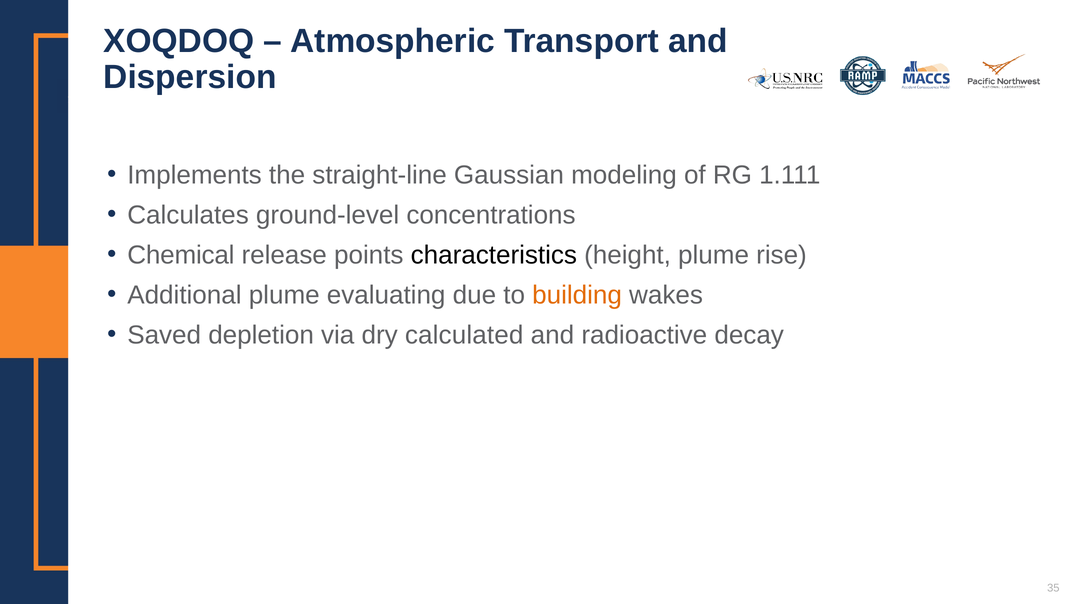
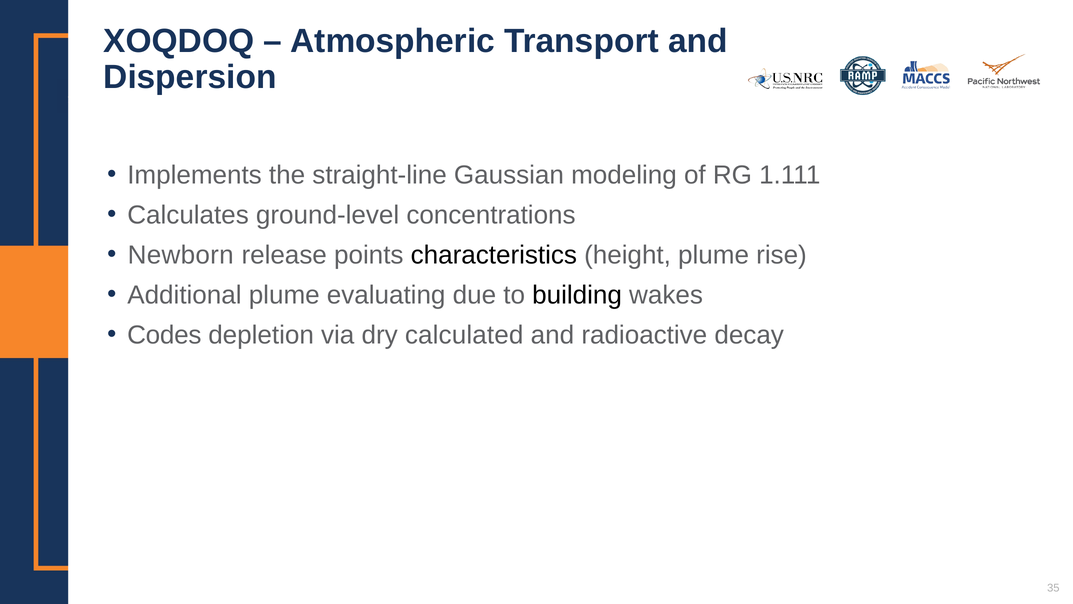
Chemical: Chemical -> Newborn (181, 255)
building colour: orange -> black (577, 295)
Saved: Saved -> Codes (164, 335)
